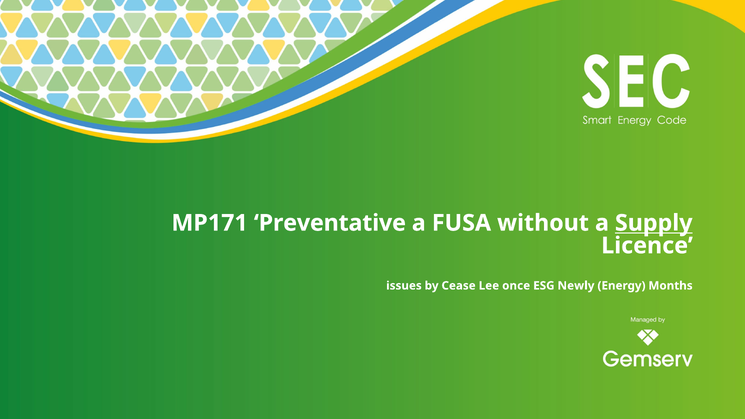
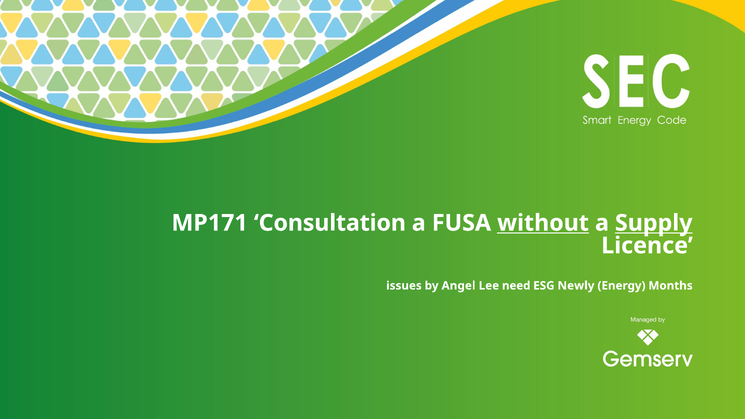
Preventative: Preventative -> Consultation (330, 223)
without underline: none -> present (543, 223)
Cease: Cease -> Angel (458, 286)
once: once -> need (516, 286)
